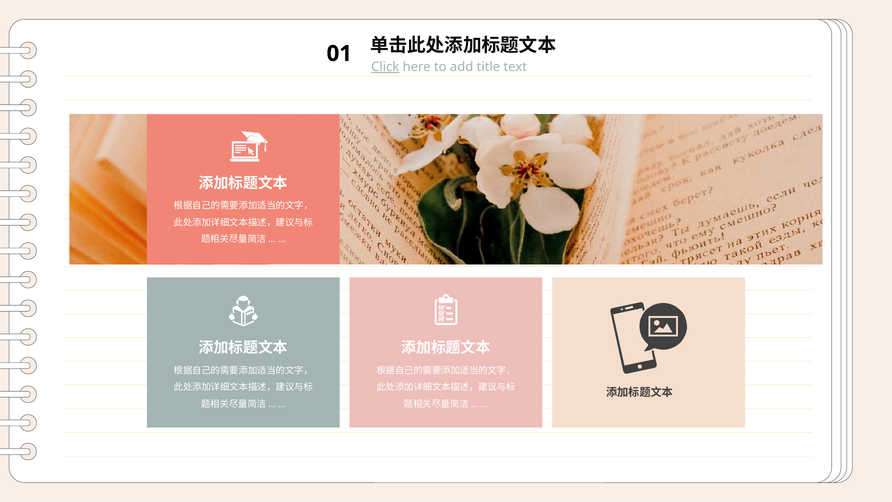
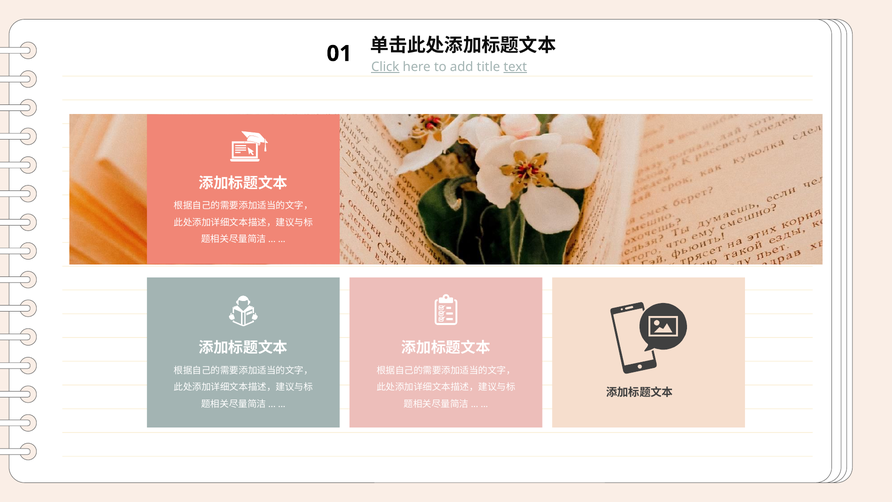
text underline: none -> present (515, 67)
